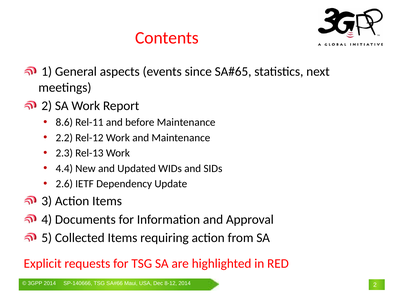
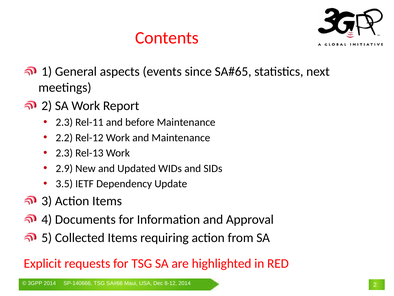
8.6: 8.6 -> 2.3 (64, 122)
4.4: 4.4 -> 2.9 (64, 168)
2.6: 2.6 -> 3.5 (64, 183)
